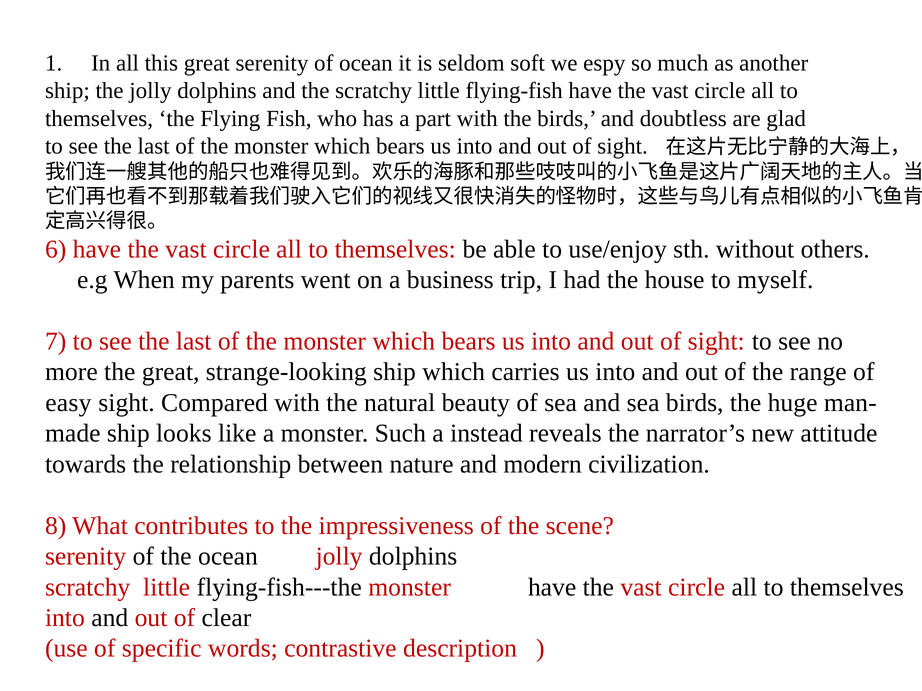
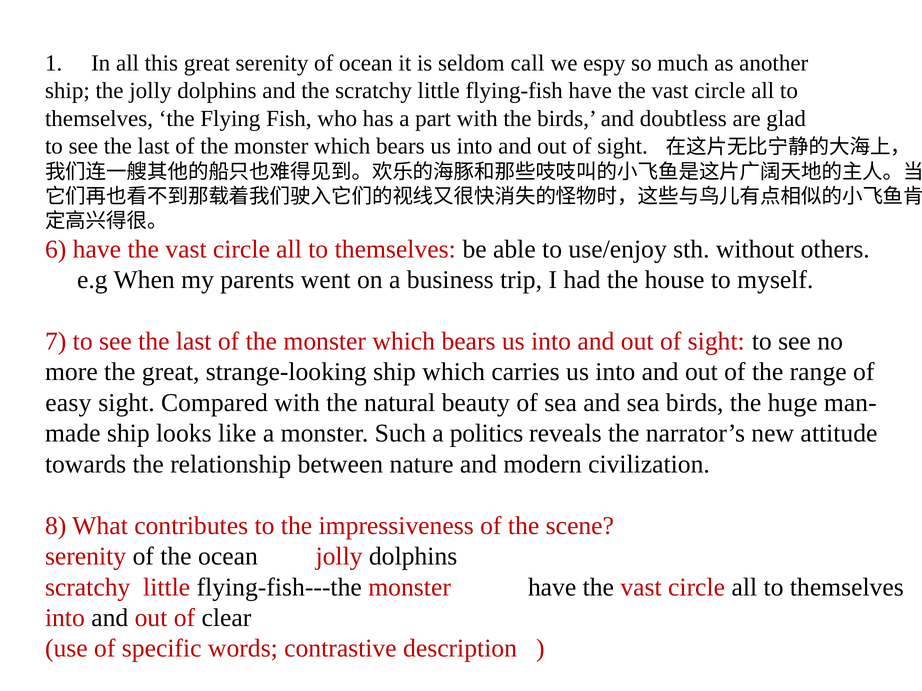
soft: soft -> call (527, 63)
instead: instead -> politics (487, 434)
